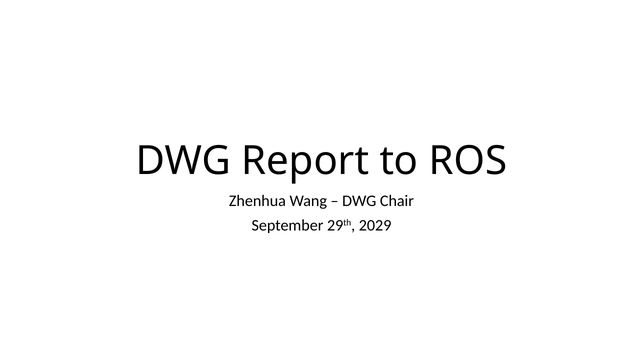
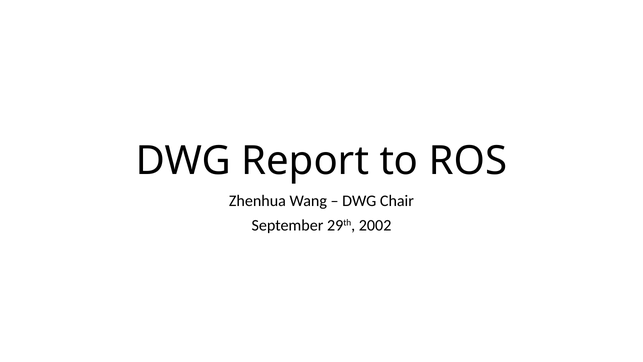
2029: 2029 -> 2002 (375, 225)
